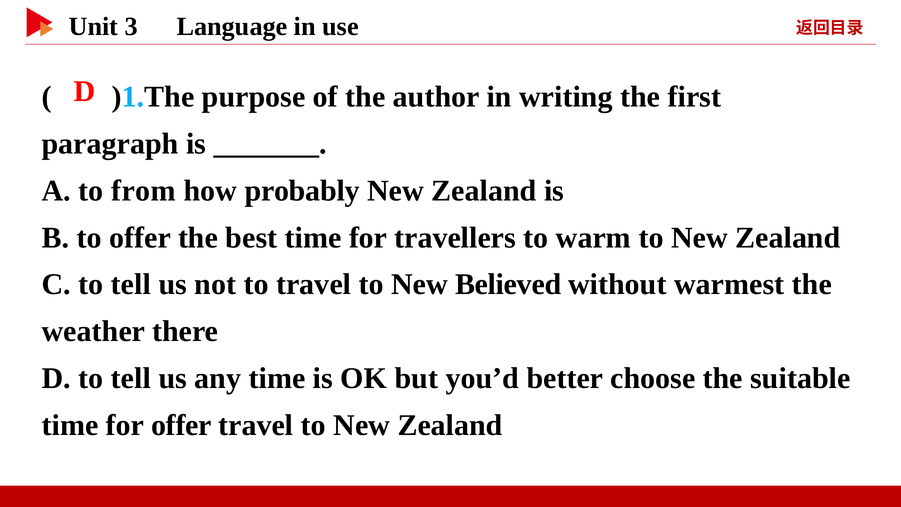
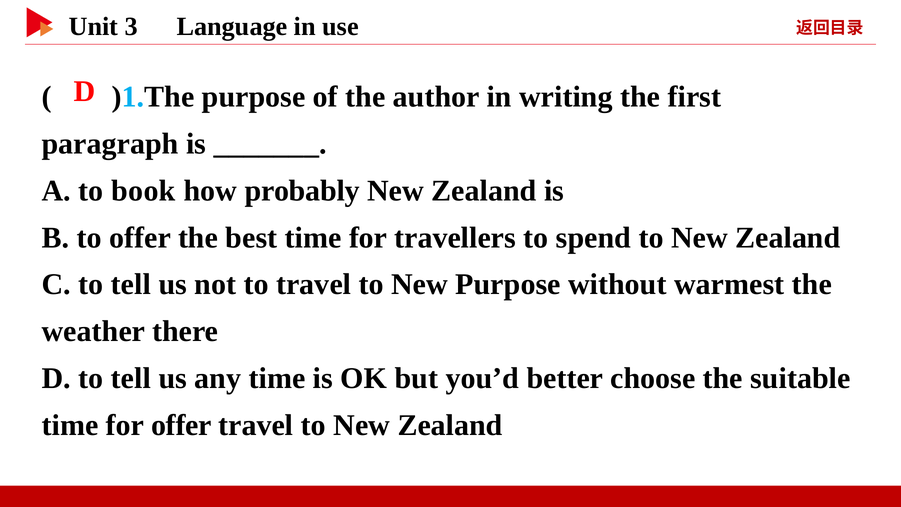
from: from -> book (143, 191)
warm: warm -> spend (593, 238)
New Believed: Believed -> Purpose (508, 284)
